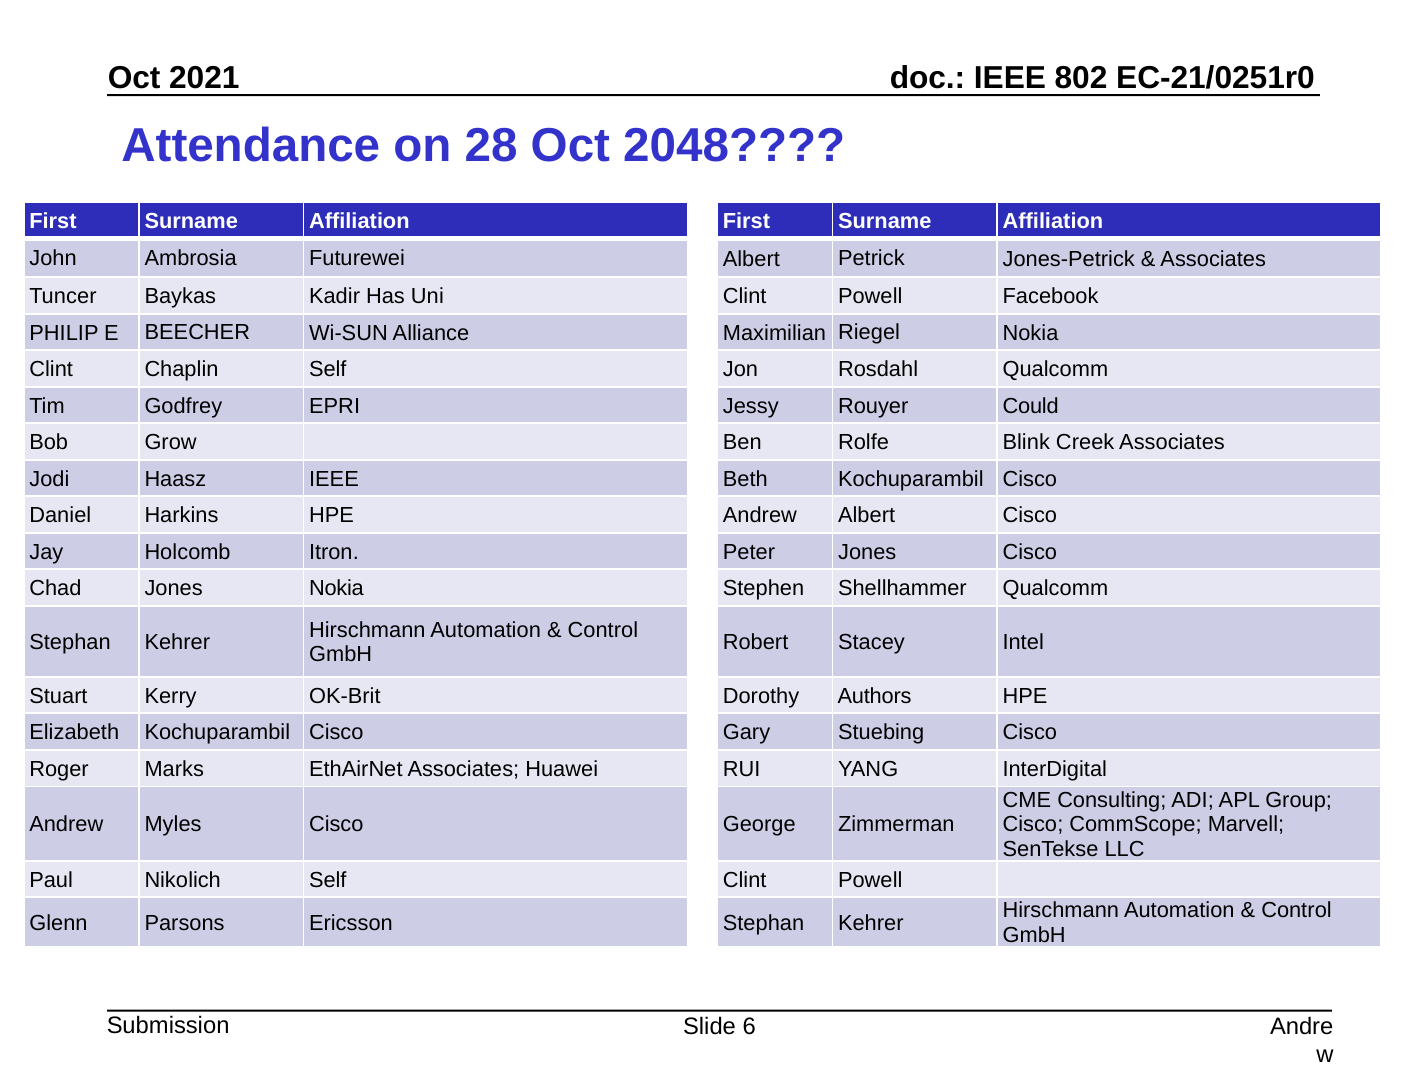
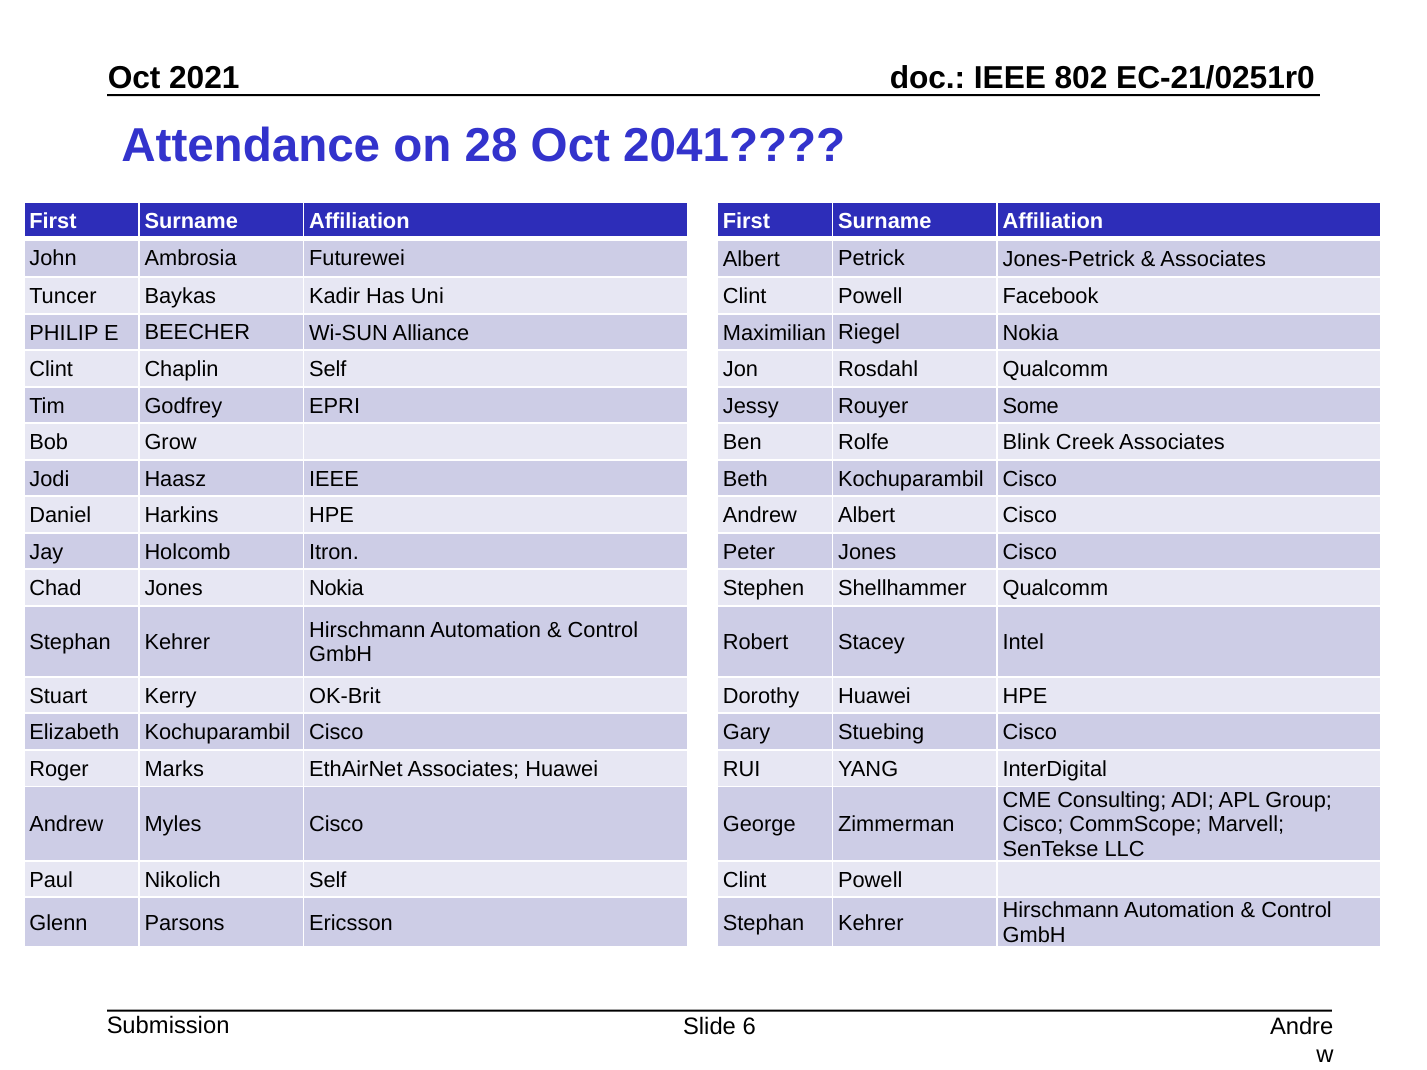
2048: 2048 -> 2041 (734, 146)
Could: Could -> Some (1031, 406)
Dorothy Authors: Authors -> Huawei (874, 696)
